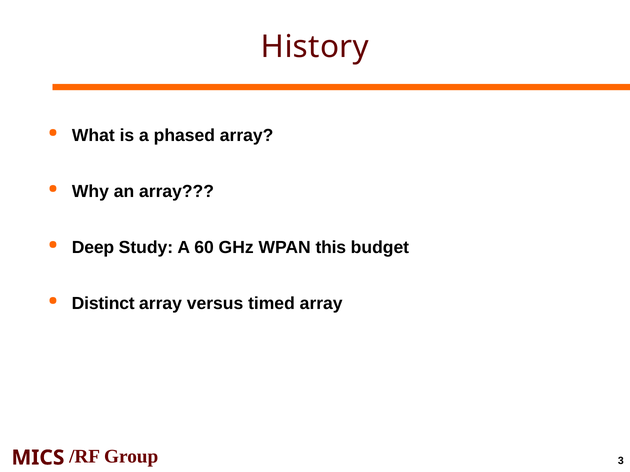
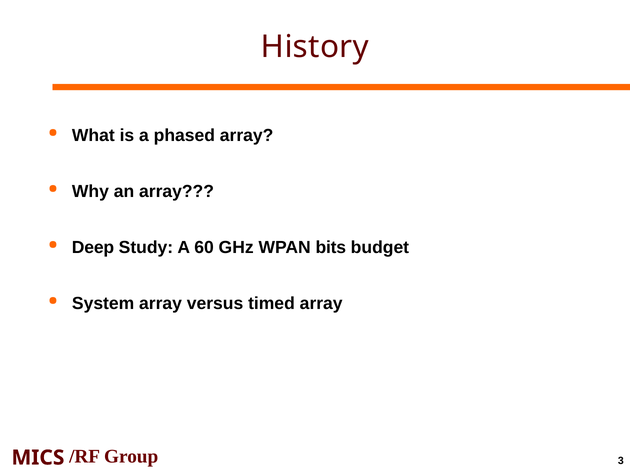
this: this -> bits (331, 248)
Distinct: Distinct -> System (103, 304)
